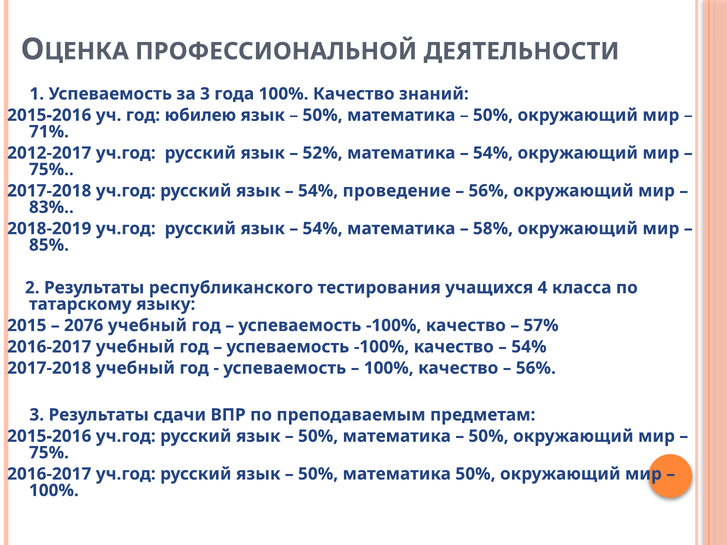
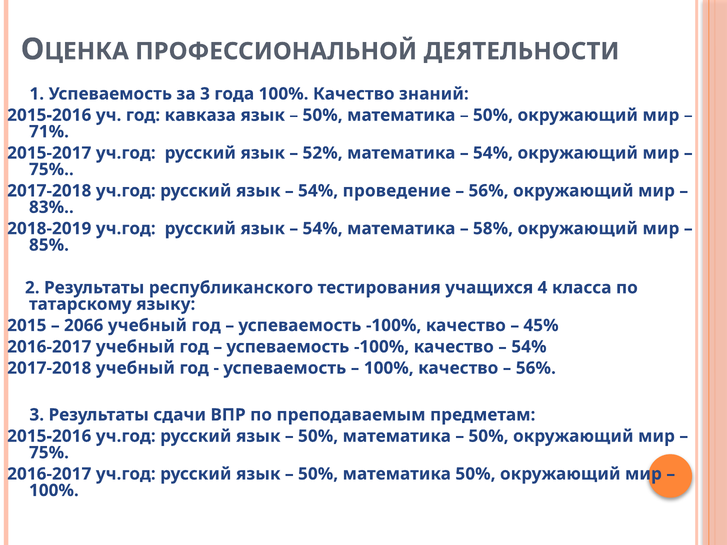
юбилею: юбилею -> кавказа (200, 115)
2012-2017: 2012-2017 -> 2015-2017 (49, 153)
2076: 2076 -> 2066 (84, 326)
57%: 57% -> 45% (541, 326)
